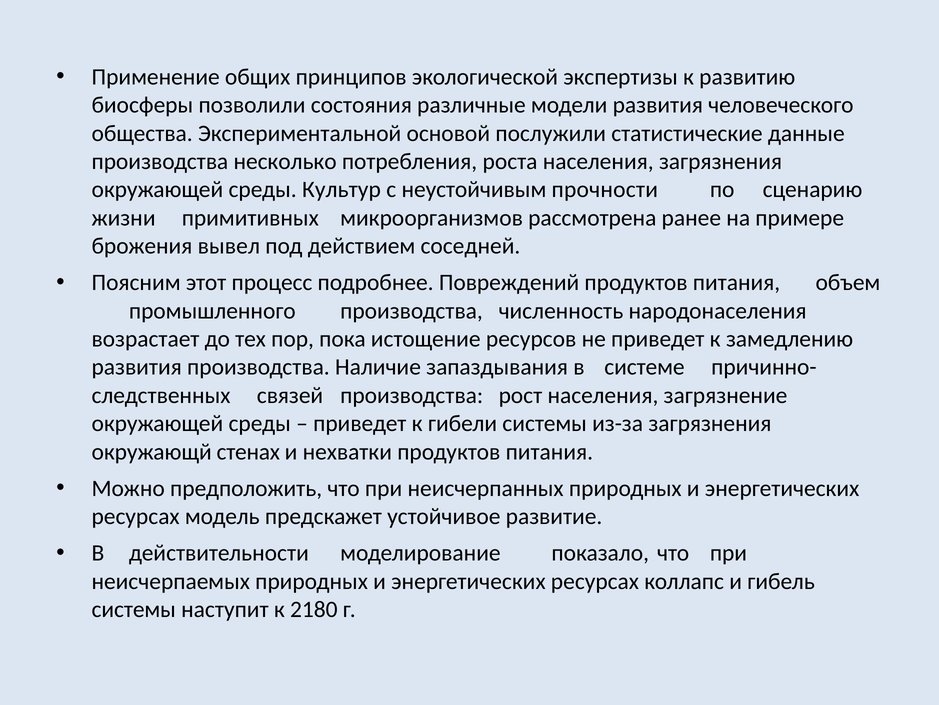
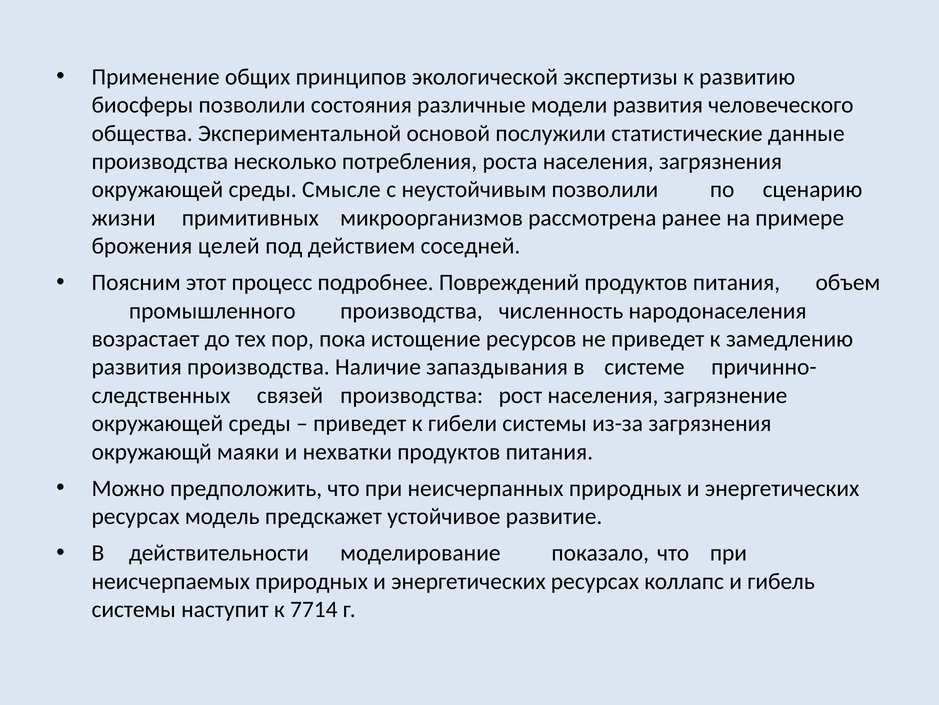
Культур: Культур -> Смысле (341, 189)
неустойчивым прочности: прочности -> позволили (605, 189)
вывел: вывел -> целей (229, 246)
стенах: стенах -> маяки (248, 451)
2180: 2180 -> 7714 (314, 609)
